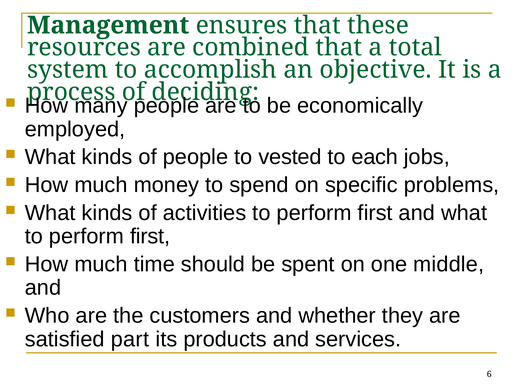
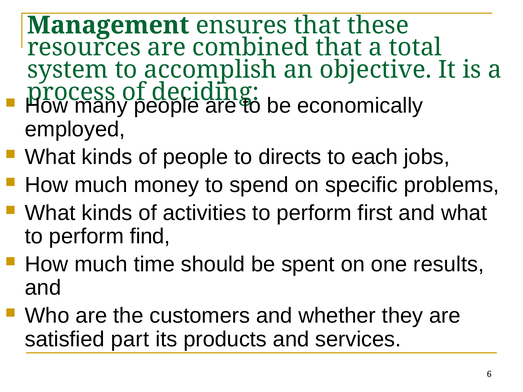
vested: vested -> directs (290, 157)
first: first -> find (150, 237)
middle: middle -> results (449, 264)
